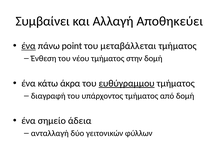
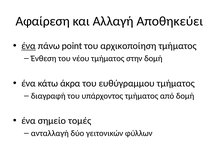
Συμβαίνει: Συμβαίνει -> Αφαίρεση (43, 21)
μεταβάλλεται: μεταβάλλεται -> αρχικοποίηση (128, 46)
ευθύγραμμου underline: present -> none (127, 83)
άδεια: άδεια -> τομές (80, 121)
